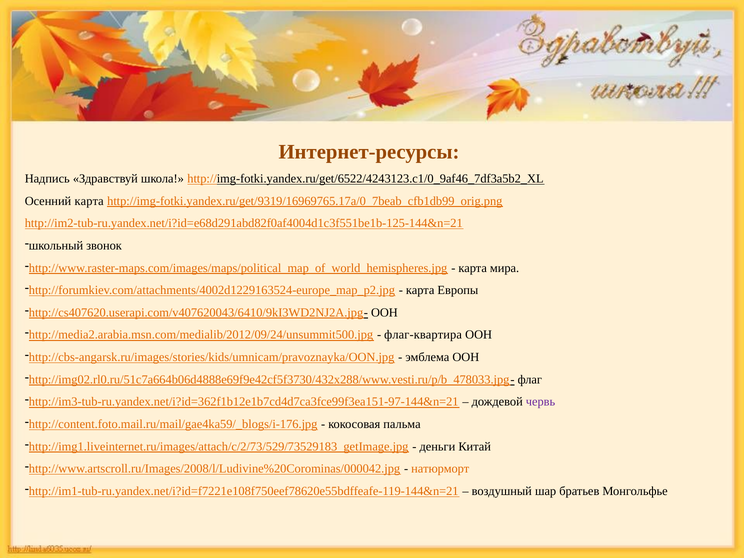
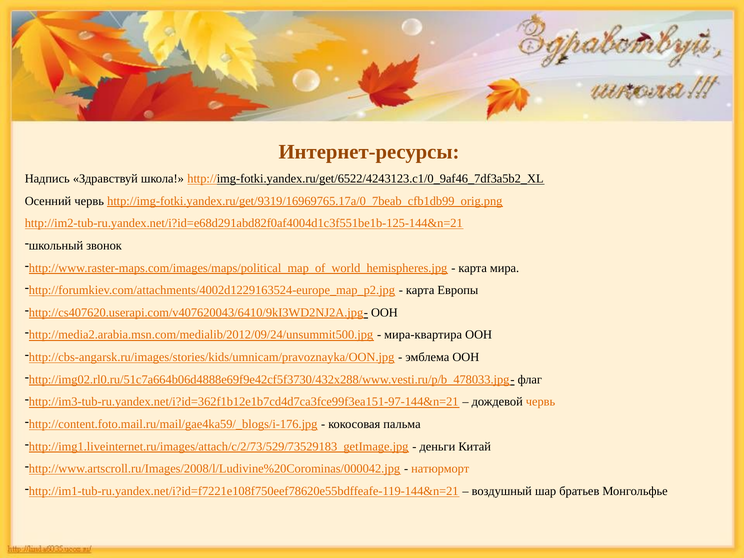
Осенний карта: карта -> червь (89, 201)
флаг-квартира: флаг-квартира -> мира-квартира (423, 335)
червь colour: purple -> orange (541, 402)
